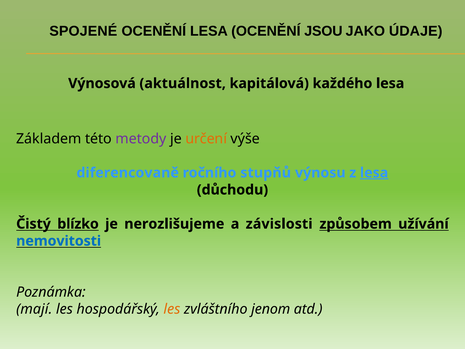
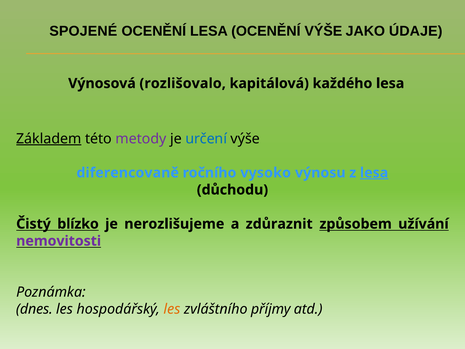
OCENĚNÍ JSOU: JSOU -> VÝŠE (323, 31)
aktuálnost: aktuálnost -> rozlišovalo (183, 83)
Základem underline: none -> present (49, 139)
určení colour: orange -> blue (206, 139)
stupňů: stupňů -> vysoko (266, 173)
závislosti: závislosti -> zdůraznit (279, 224)
nemovitosti colour: blue -> purple (59, 241)
mají: mají -> dnes (34, 309)
jenom: jenom -> příjmy (271, 309)
